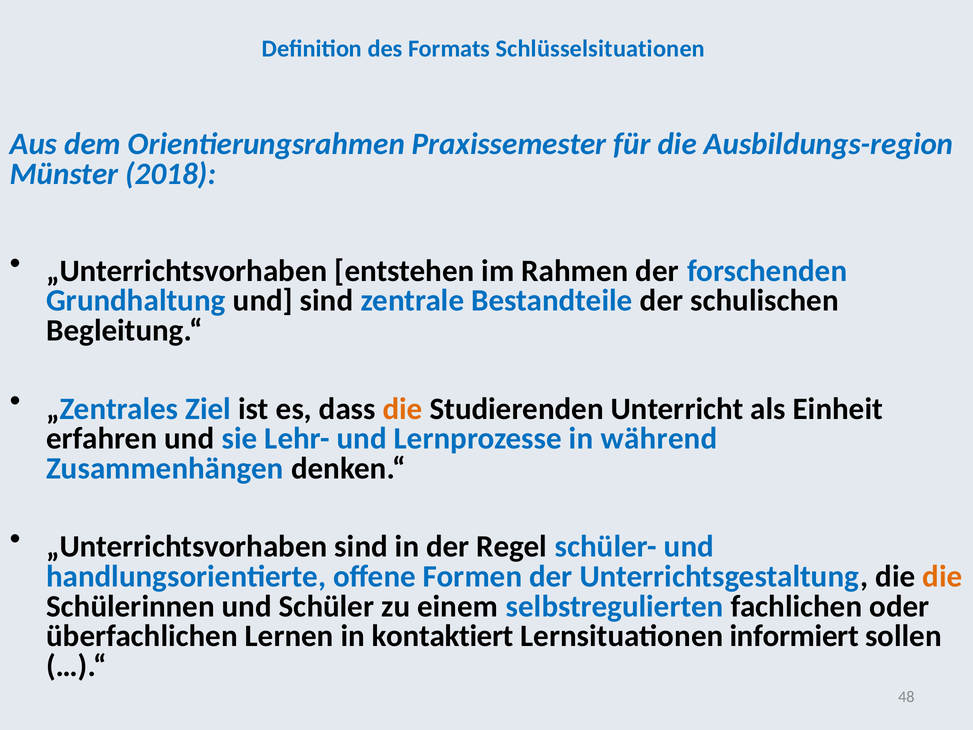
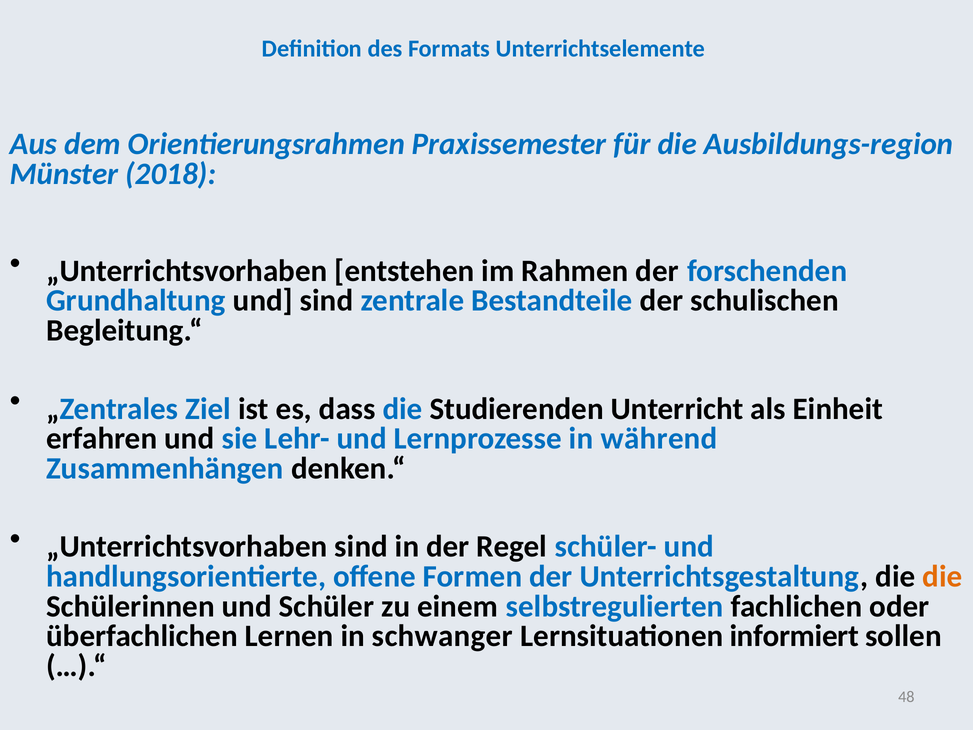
Schlüsselsituationen: Schlüsselsituationen -> Unterrichtselemente (600, 49)
die colour: orange -> blue (403, 409)
kontaktiert: kontaktiert -> schwanger (442, 636)
